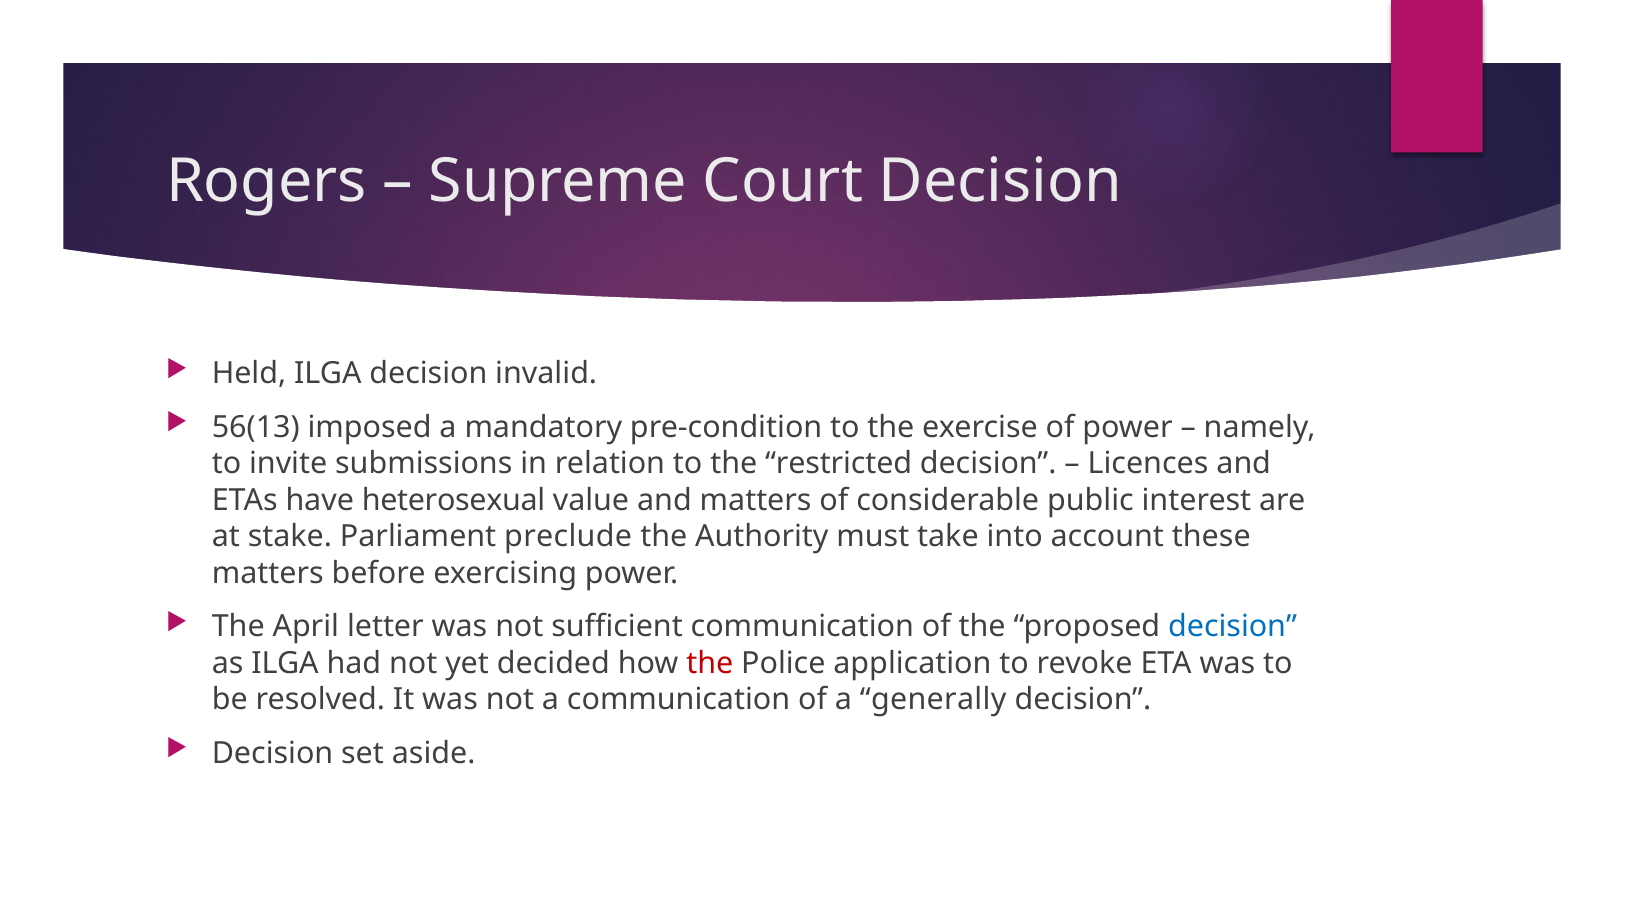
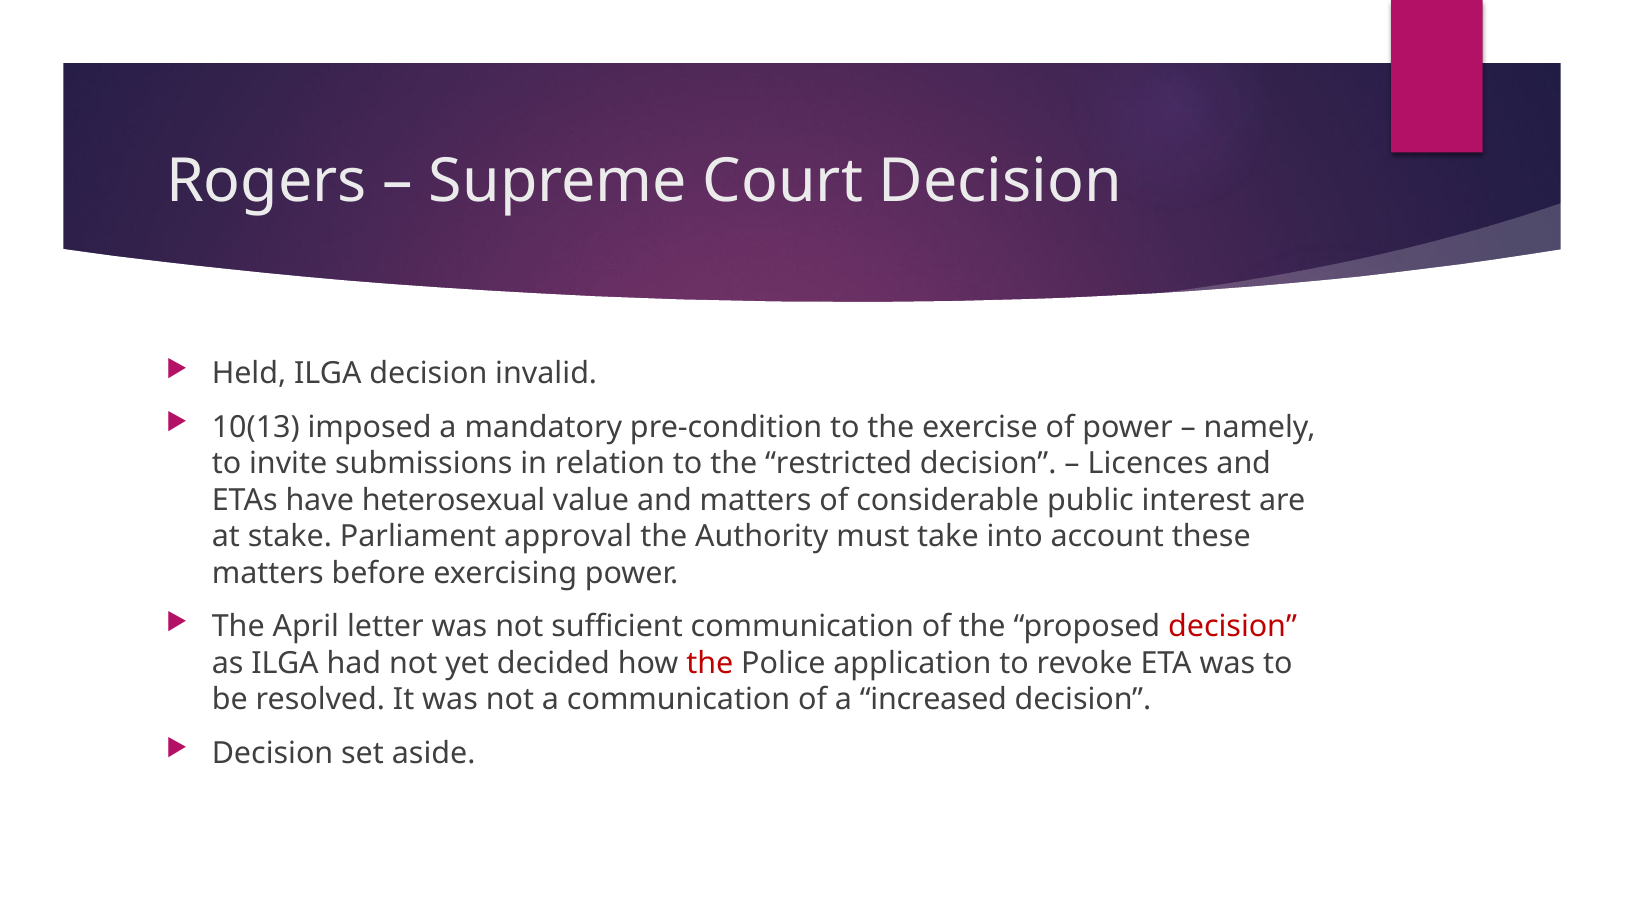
56(13: 56(13 -> 10(13 (256, 427)
preclude: preclude -> approval (568, 537)
decision colour: blue -> red (1233, 627)
generally: generally -> increased (933, 700)
